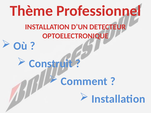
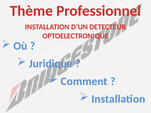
Construit: Construit -> Juridique (51, 64)
